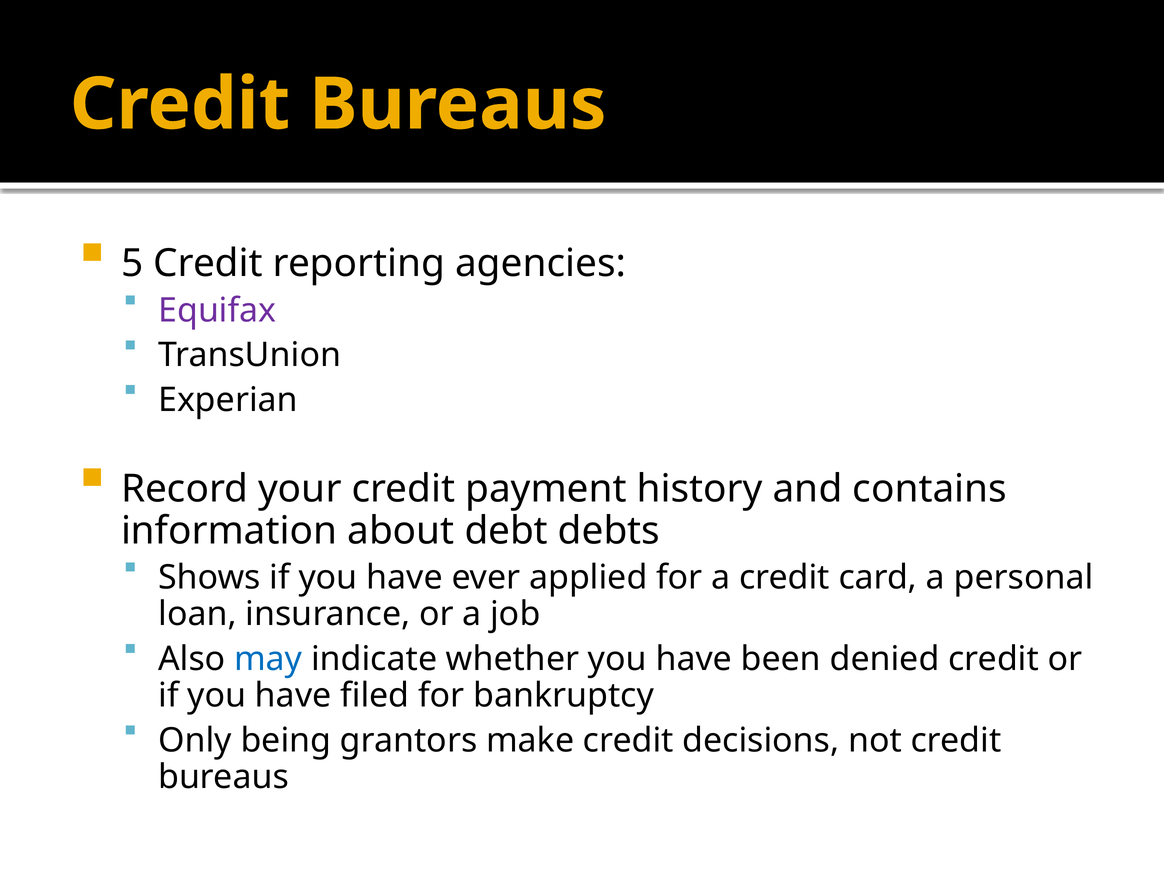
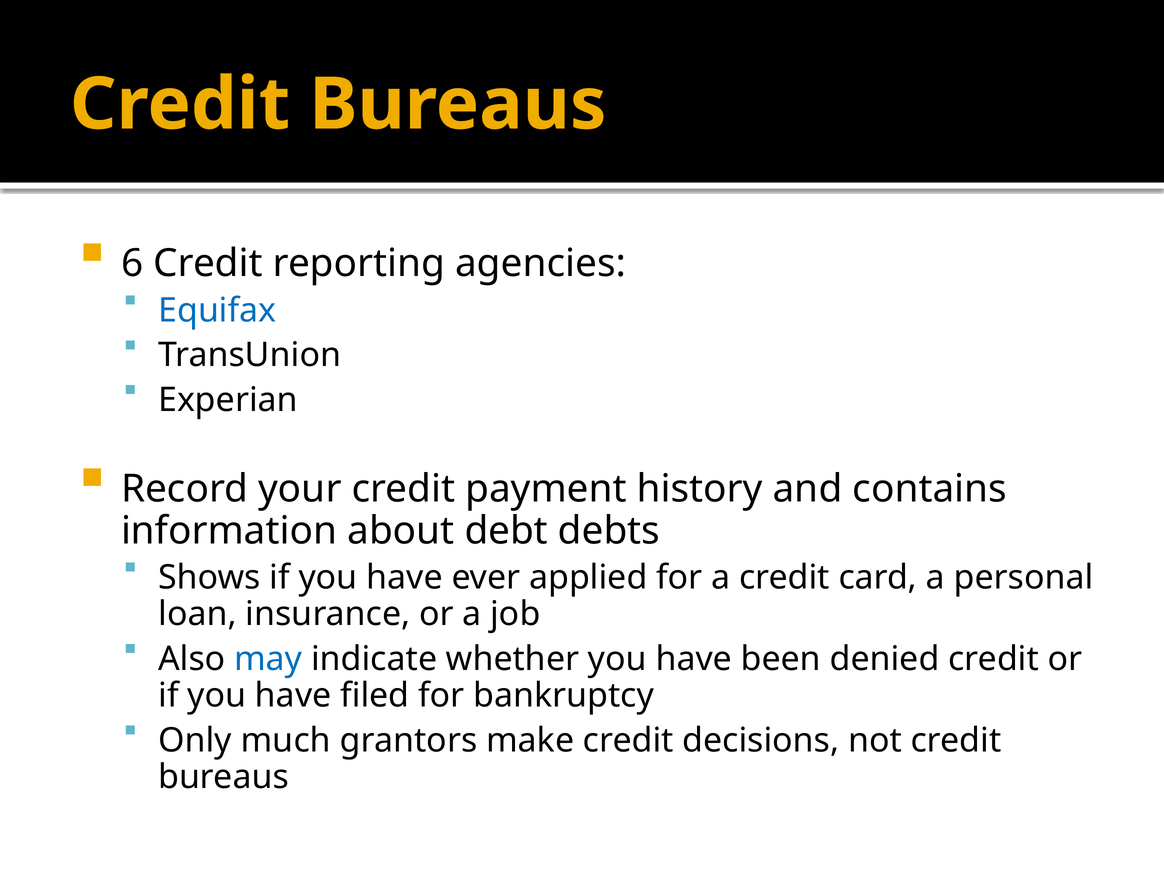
5: 5 -> 6 (132, 264)
Equifax colour: purple -> blue (217, 310)
being: being -> much (286, 740)
